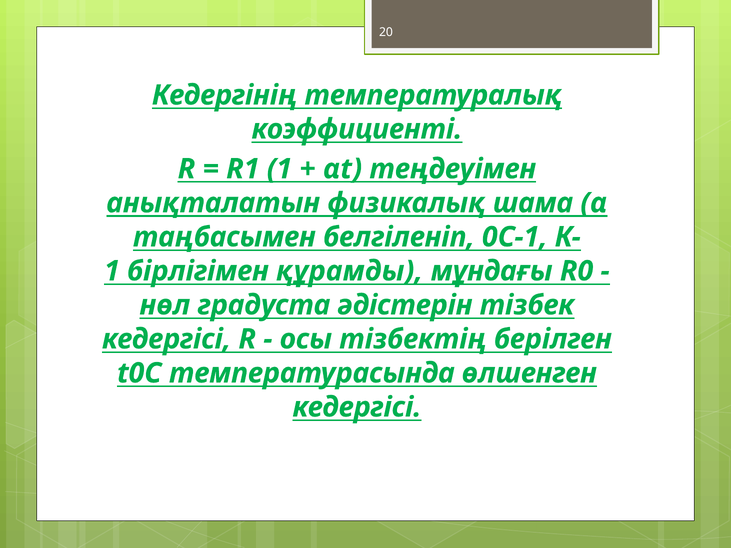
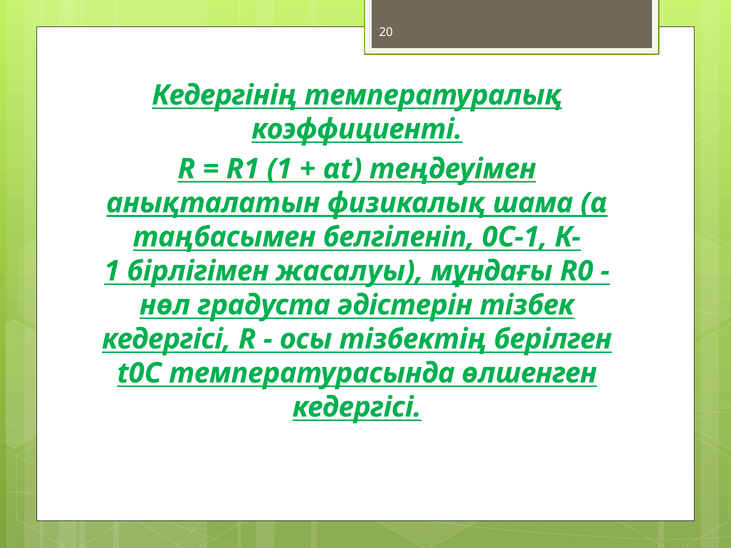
құрамды: құрамды -> жасалуы (349, 271)
